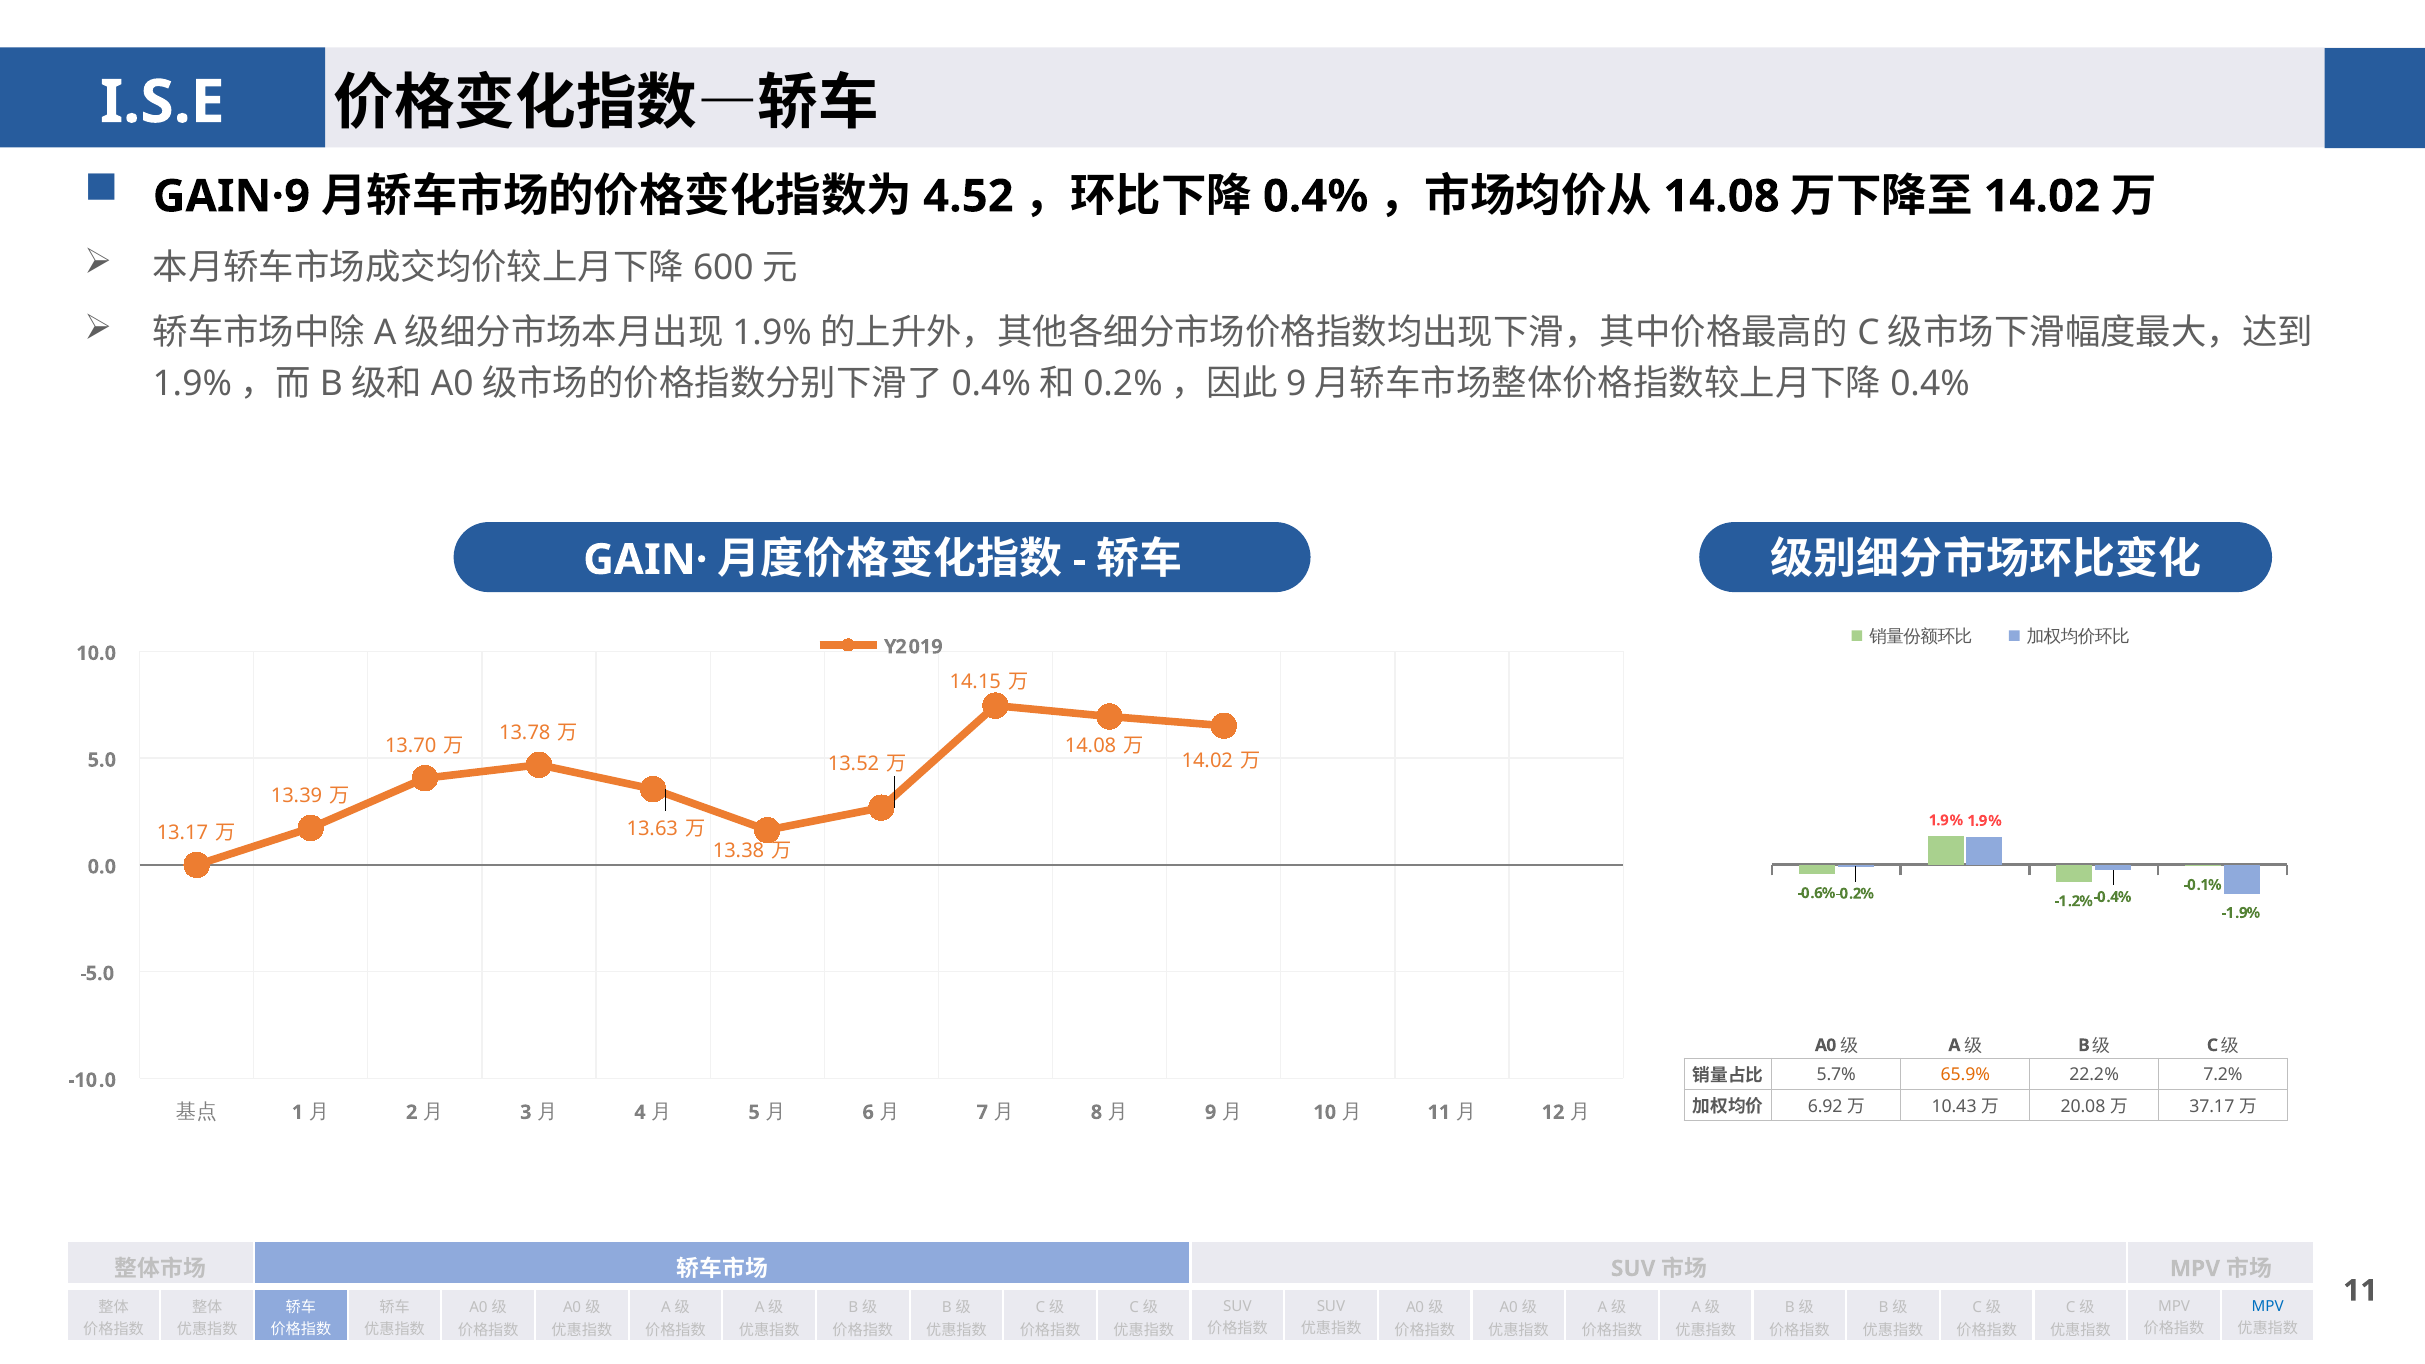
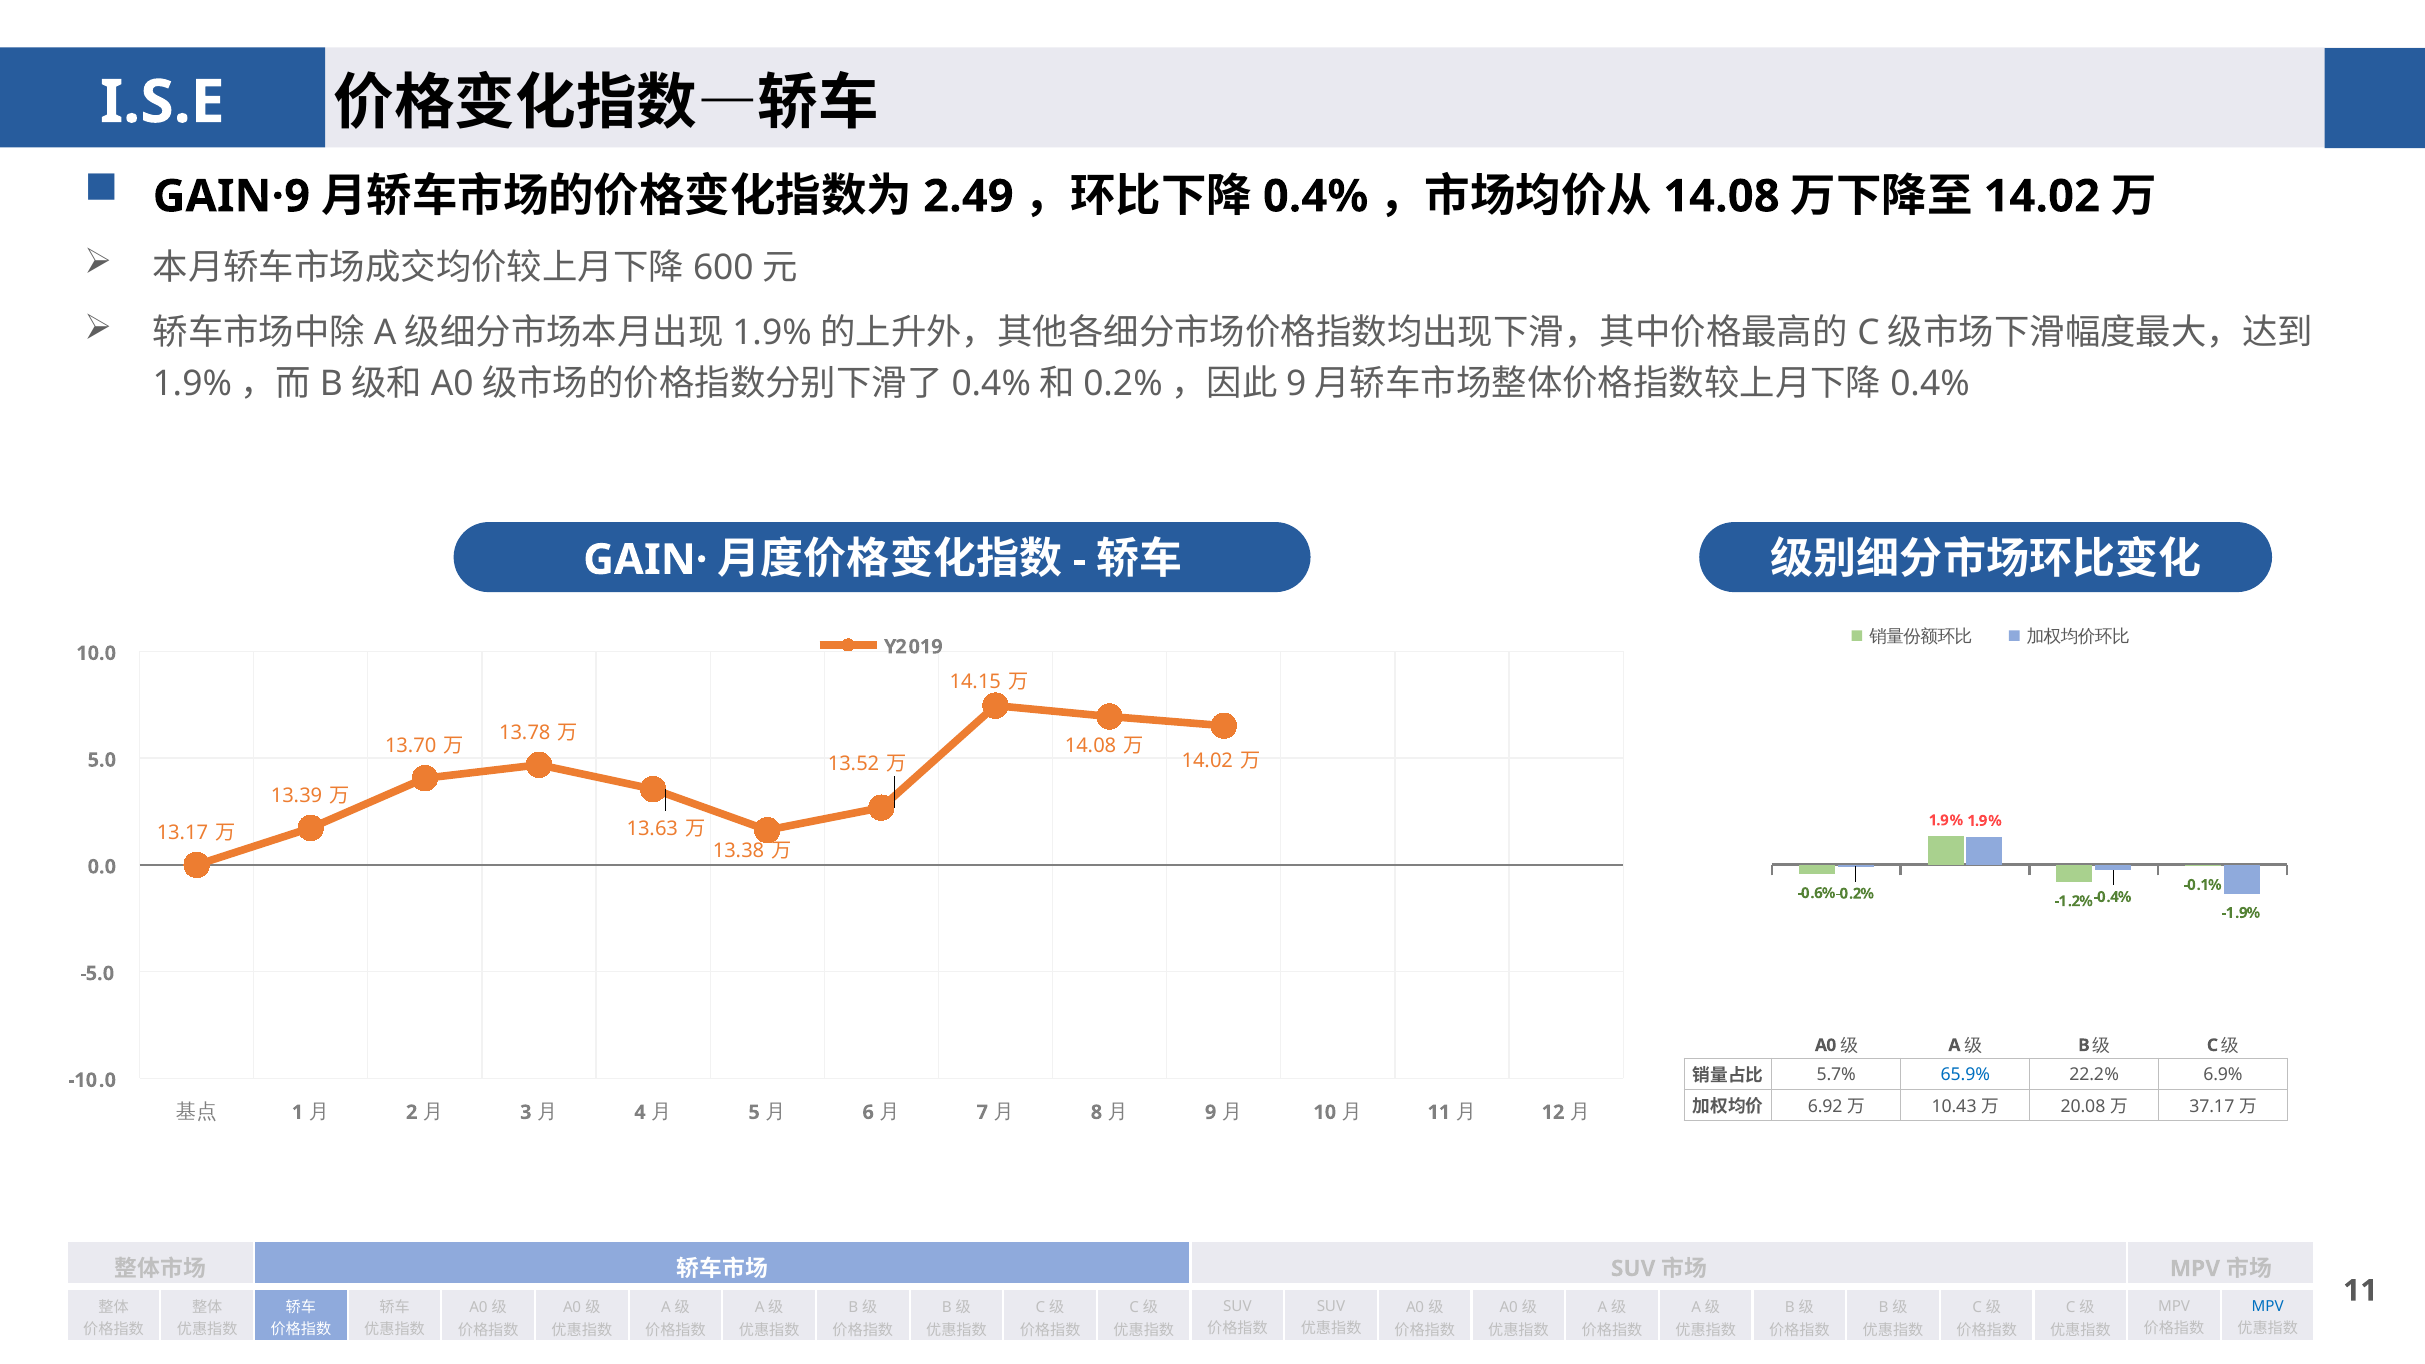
4.52: 4.52 -> 2.49 (968, 196)
65.9% colour: orange -> blue (1965, 1075)
7.2%: 7.2% -> 6.9% (2223, 1075)
